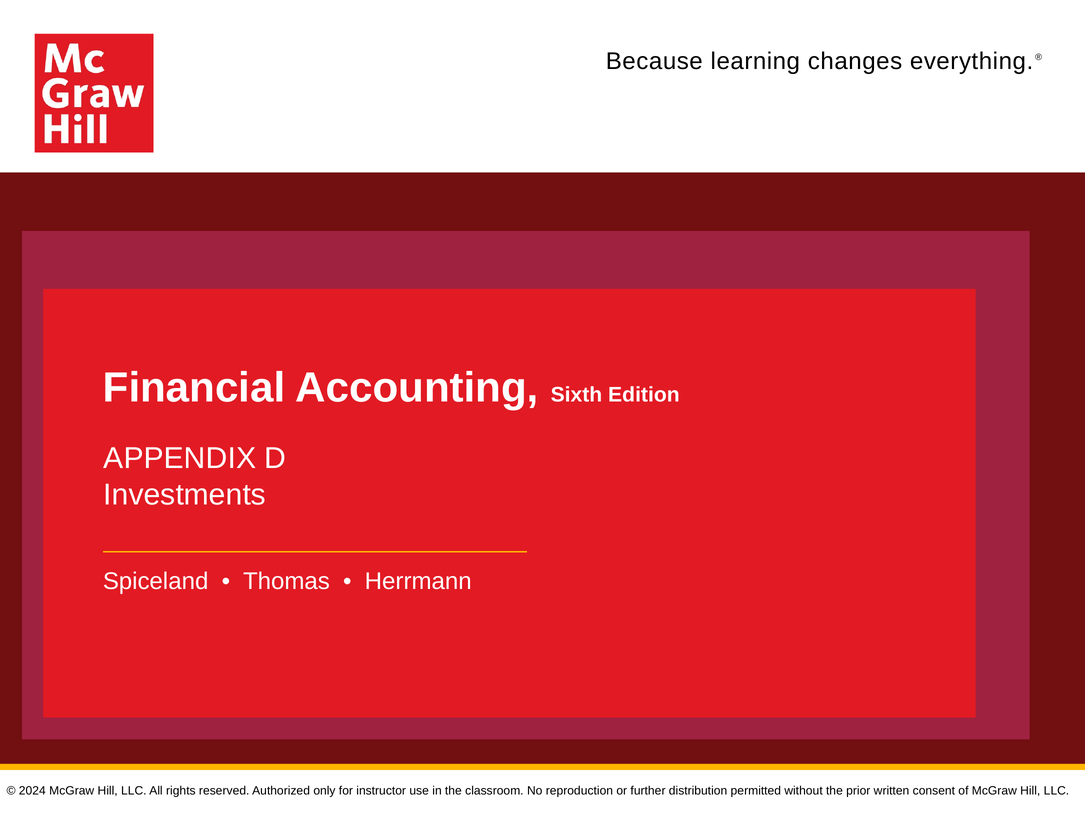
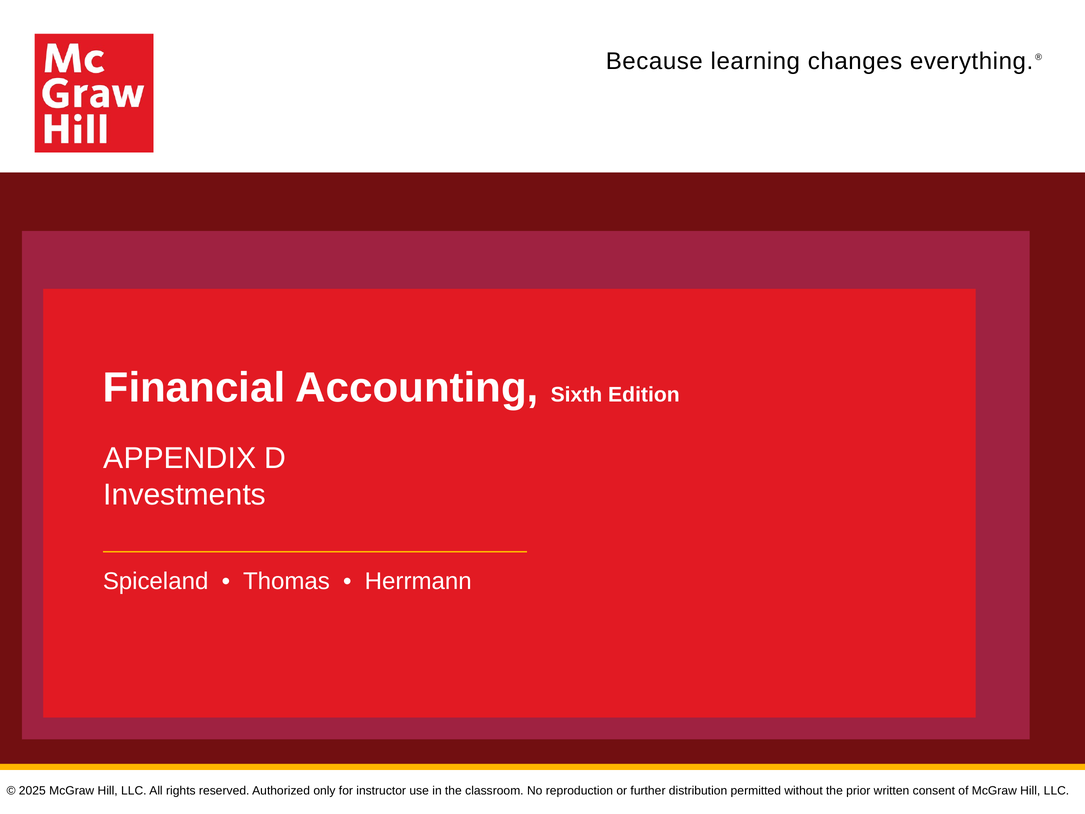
2024: 2024 -> 2025 (32, 790)
